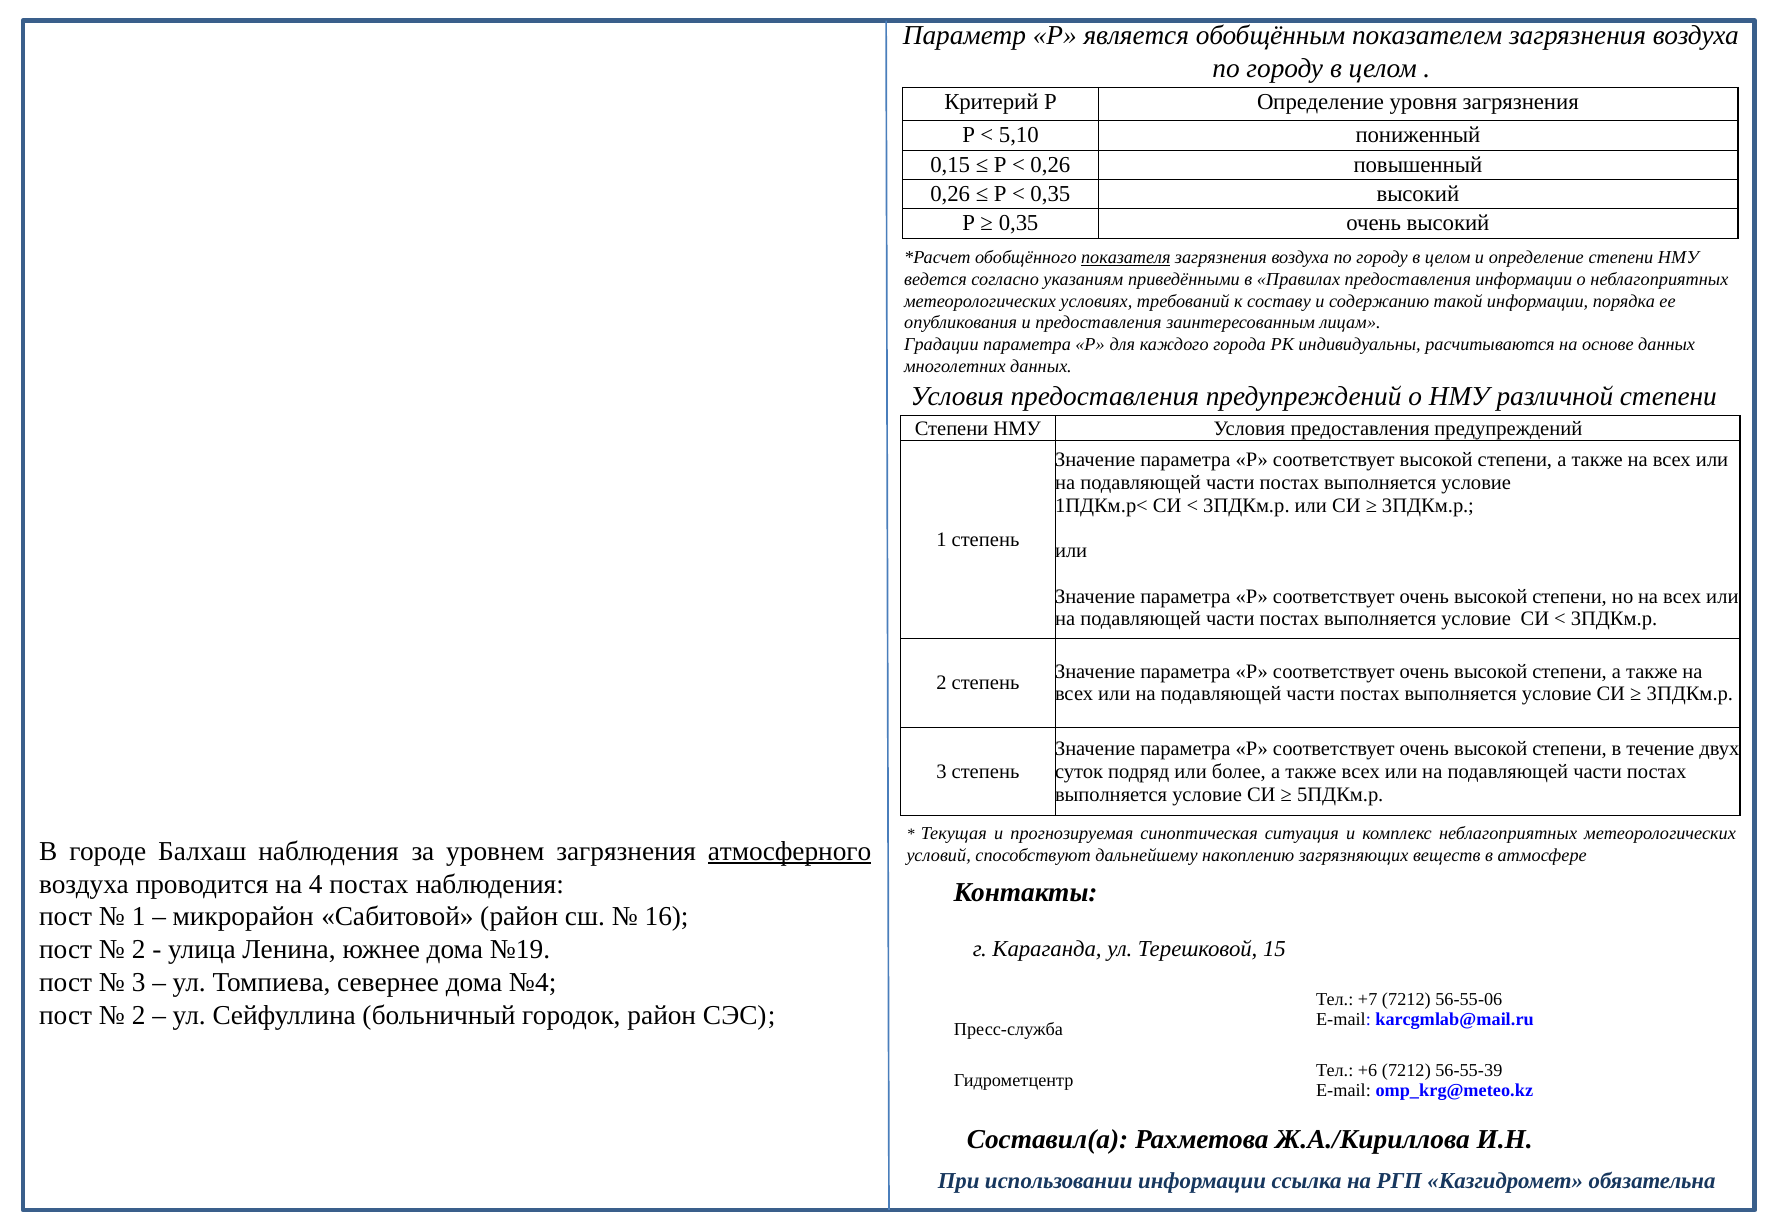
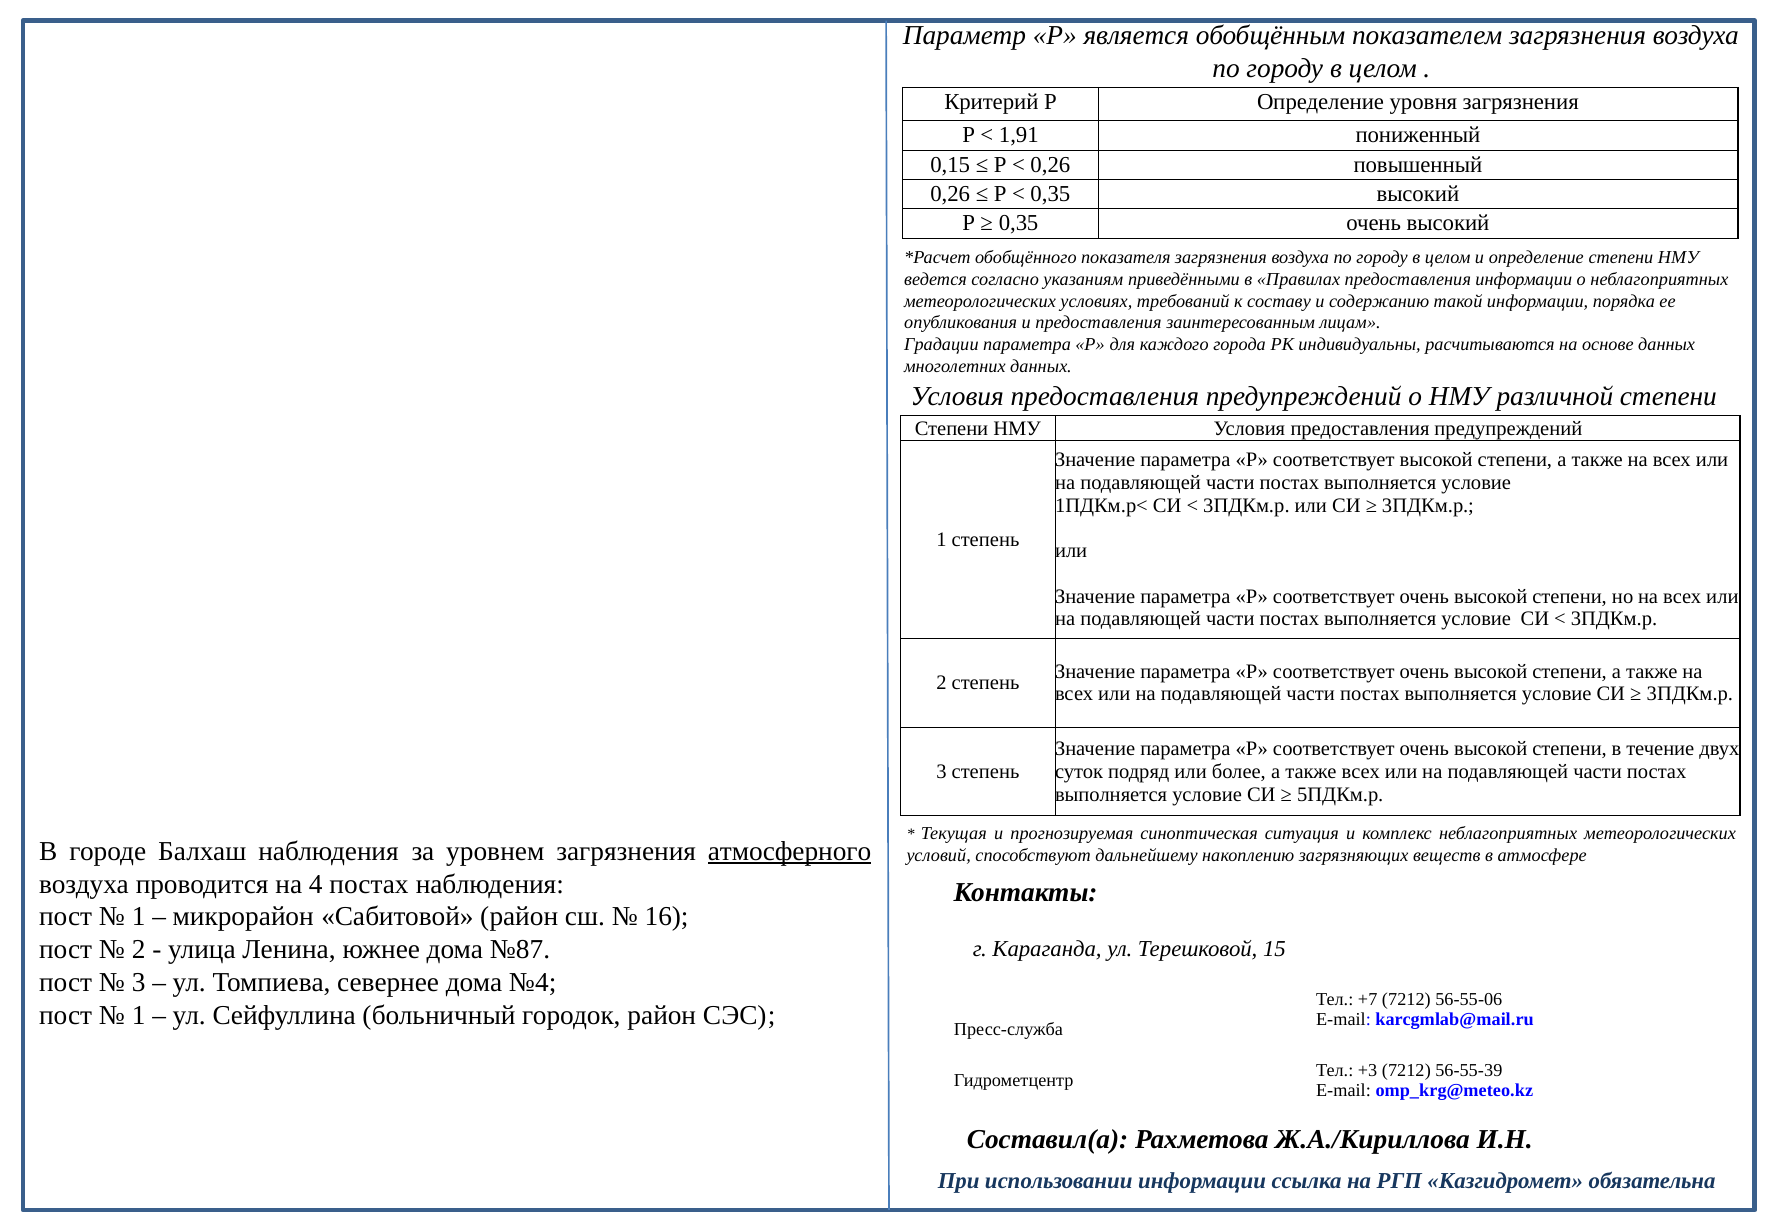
5,10: 5,10 -> 1,91 (1019, 135)
показателя underline: present -> none (1126, 257)
№19: №19 -> №87 (520, 950)
2: 2 -> 1 (139, 1015)
+6: +6 -> +3 (1368, 1071)
